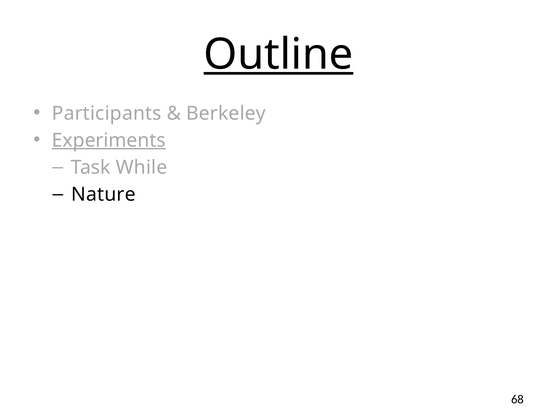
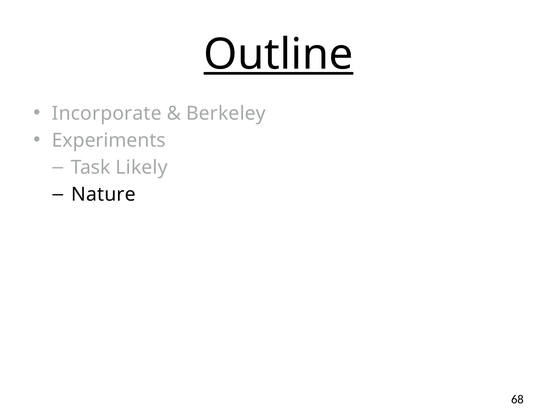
Participants: Participants -> Incorporate (107, 113)
Experiments underline: present -> none (109, 140)
While: While -> Likely (142, 167)
